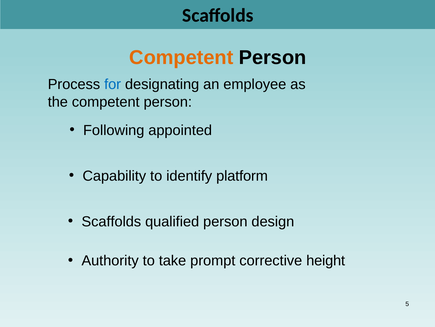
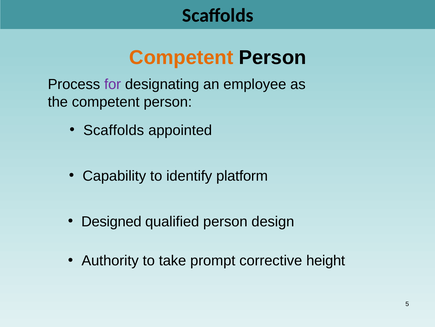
for colour: blue -> purple (113, 84)
Following: Following -> Scaffolds (114, 130)
Scaffolds: Scaffolds -> Designed (111, 221)
